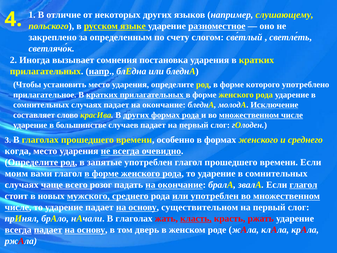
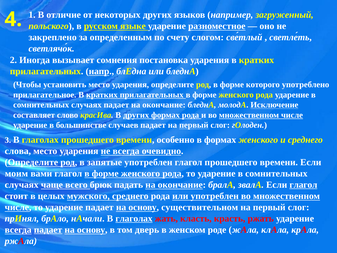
слушающему: слушающему -> загруженный (285, 15)
когда: когда -> слова (18, 151)
розог: розог -> брюк (101, 185)
новых: новых -> целых (51, 196)
глаголах underline: none -> present (134, 218)
класть underline: present -> none (196, 218)
